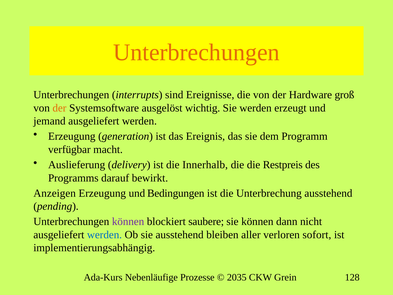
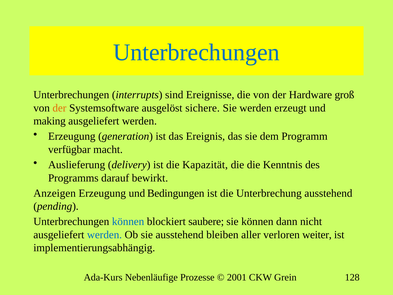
Unterbrechungen colour: orange -> blue (196, 52)
wichtig: wichtig -> sichere (203, 108)
jemand: jemand -> making (50, 121)
Innerhalb: Innerhalb -> Kapazität (205, 165)
Restpreis: Restpreis -> Kenntnis (283, 165)
können colour: purple -> blue (128, 221)
sofort: sofort -> weiter (317, 235)
2035: 2035 -> 2001 (237, 277)
